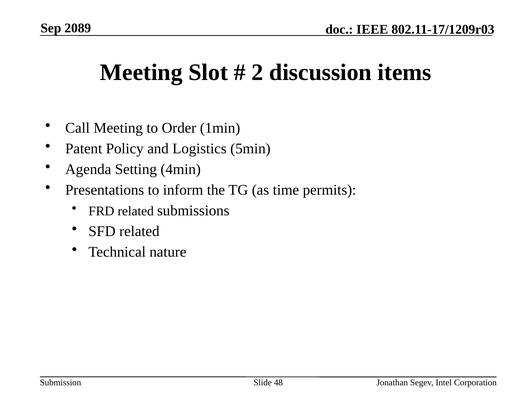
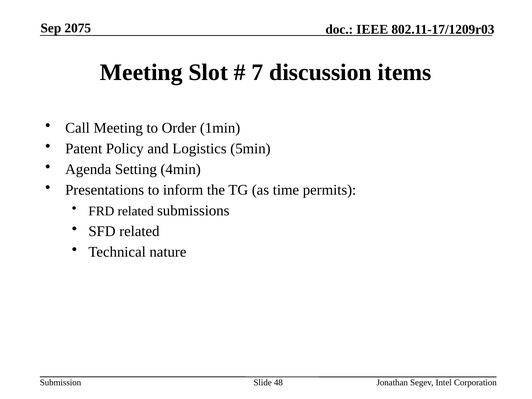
2089: 2089 -> 2075 (78, 28)
2: 2 -> 7 (257, 73)
